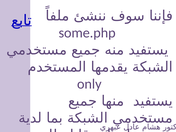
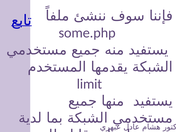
only: only -> limit (89, 84)
